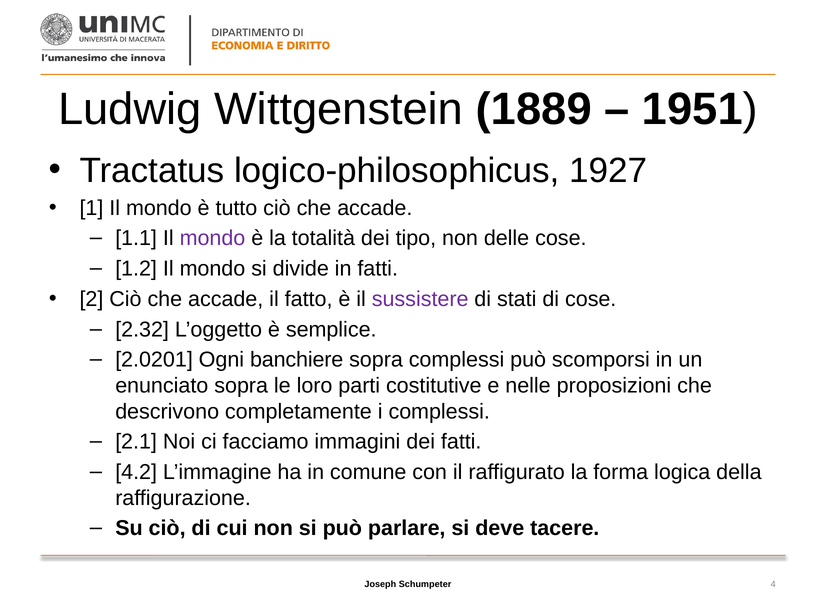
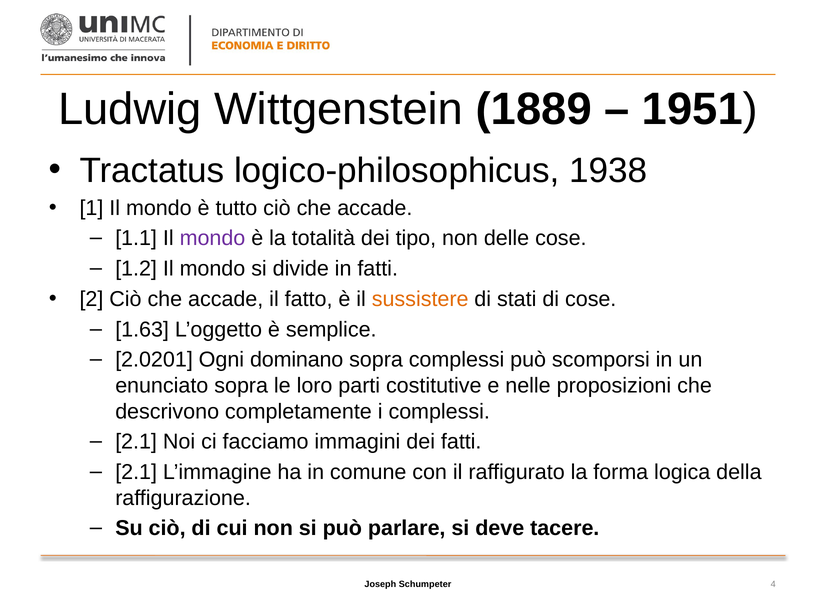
1927: 1927 -> 1938 (608, 170)
sussistere colour: purple -> orange (420, 299)
2.32: 2.32 -> 1.63 (142, 329)
banchiere: banchiere -> dominano (297, 360)
4.2: 4.2 -> 2.1 (136, 472)
